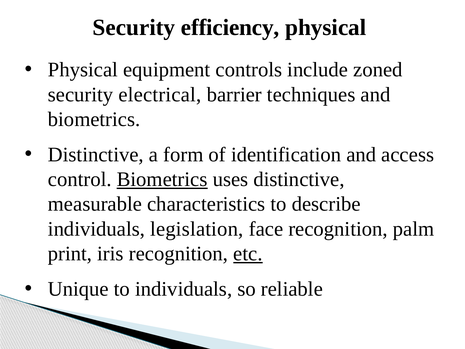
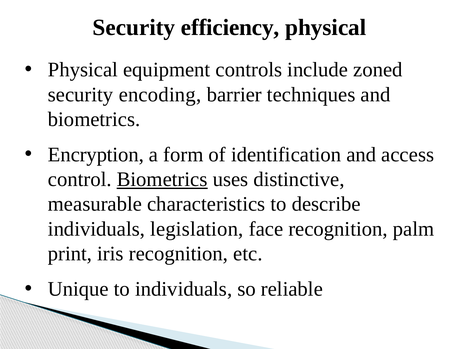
electrical: electrical -> encoding (160, 94)
Distinctive: Distinctive -> Encryption (96, 154)
etc underline: present -> none (248, 254)
